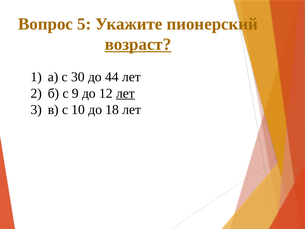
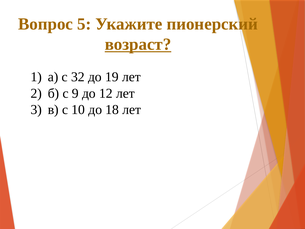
30: 30 -> 32 (78, 77)
44: 44 -> 19 (112, 77)
лет underline: present -> none (125, 93)
